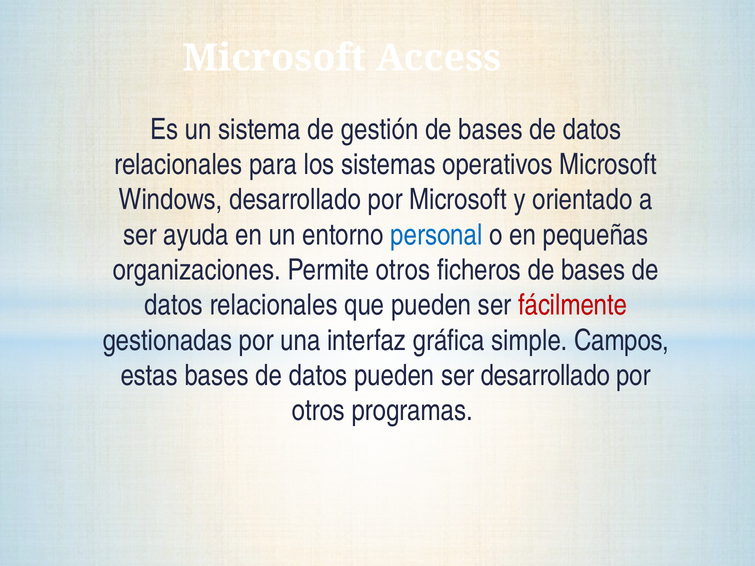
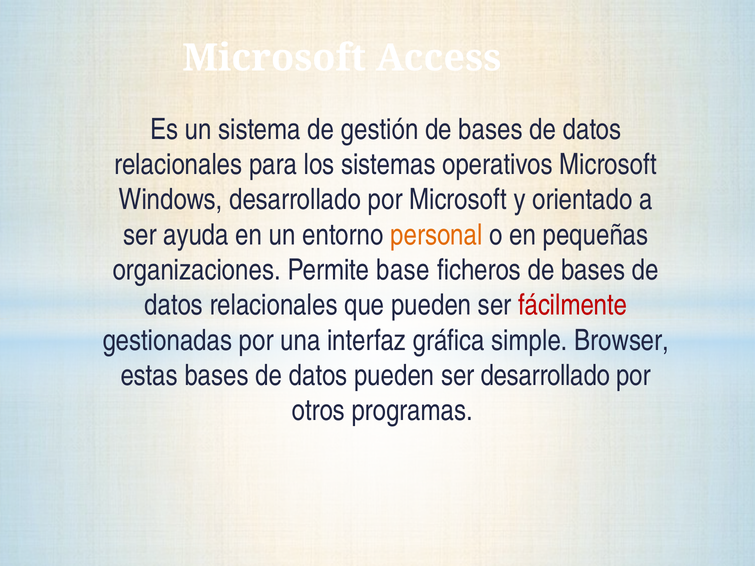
personal colour: blue -> orange (436, 235)
Permite otros: otros -> base (403, 270)
Campos: Campos -> Browser (622, 341)
